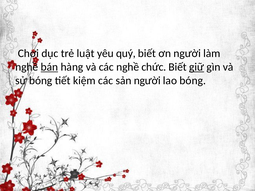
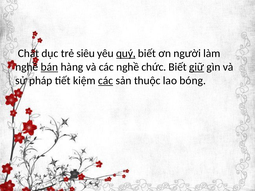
Chơi: Chơi -> Chất (28, 53)
luật: luật -> siêu (86, 53)
quý underline: none -> present (126, 53)
sử bóng: bóng -> pháp (41, 81)
các underline: none -> present (106, 81)
sản người: người -> thuộc (147, 81)
